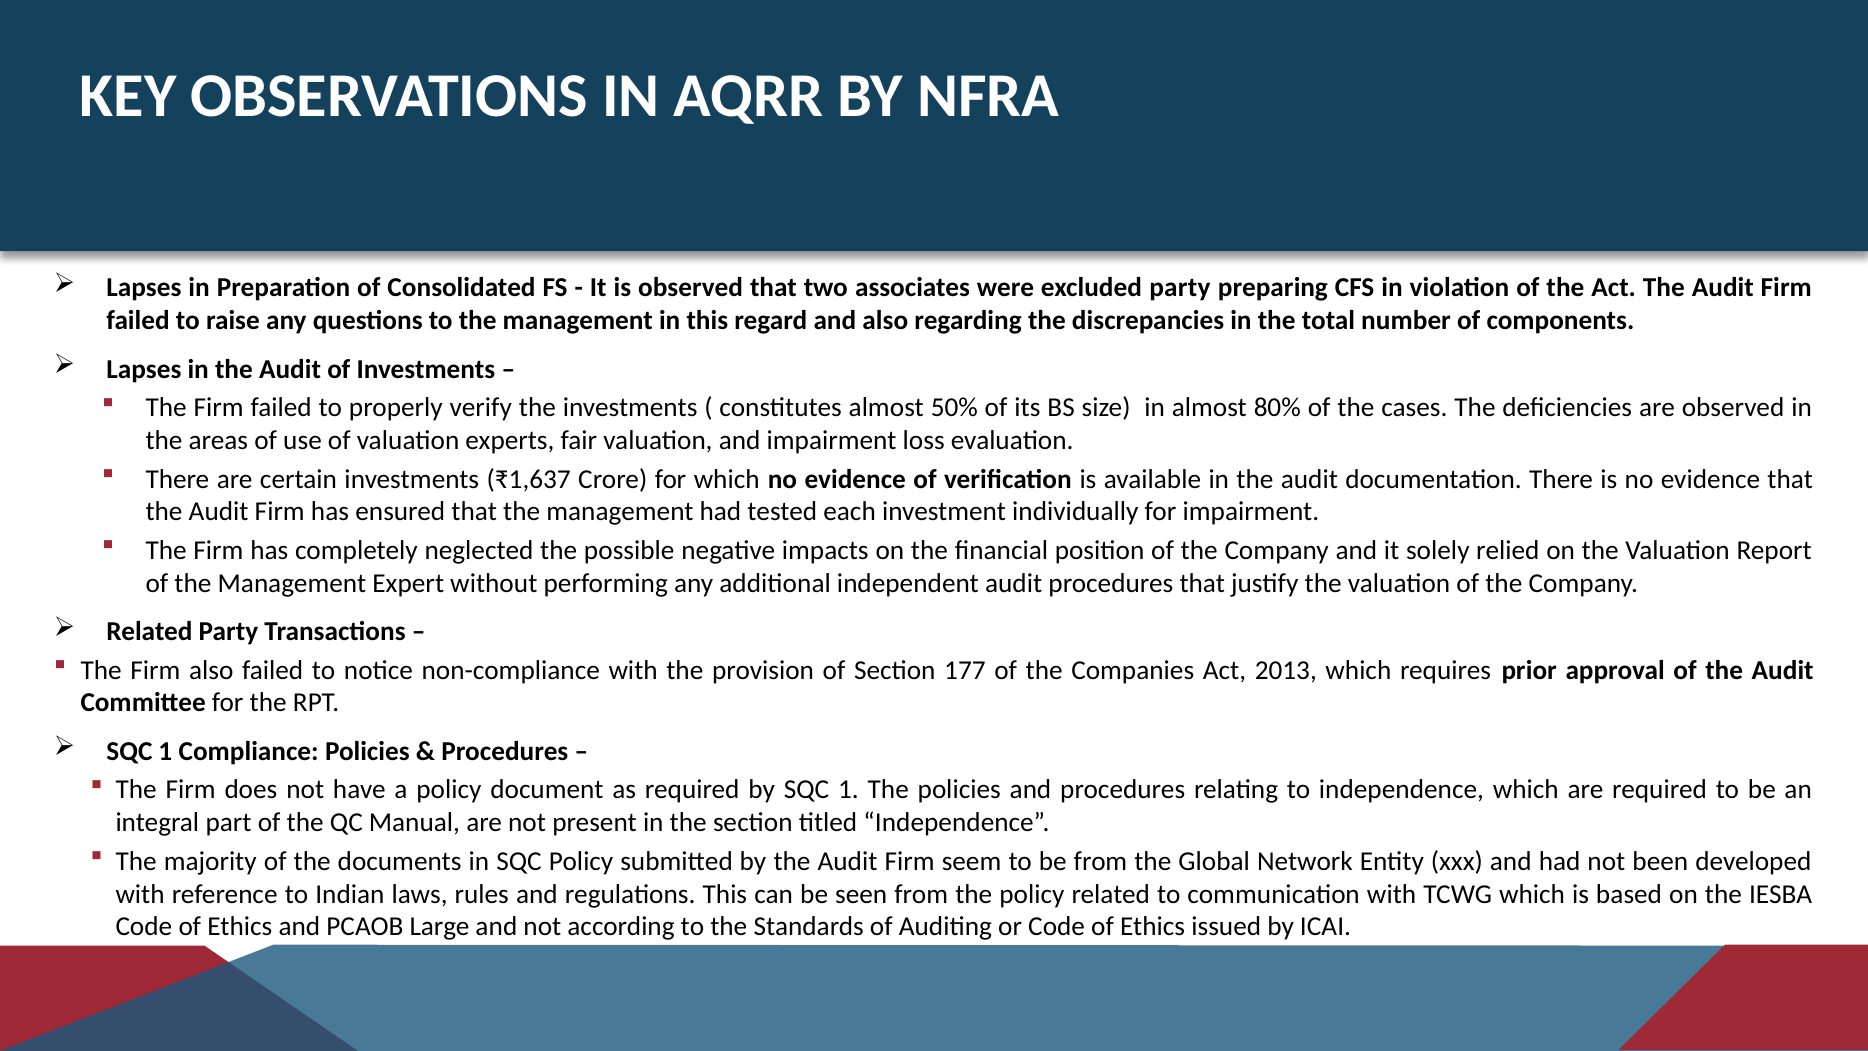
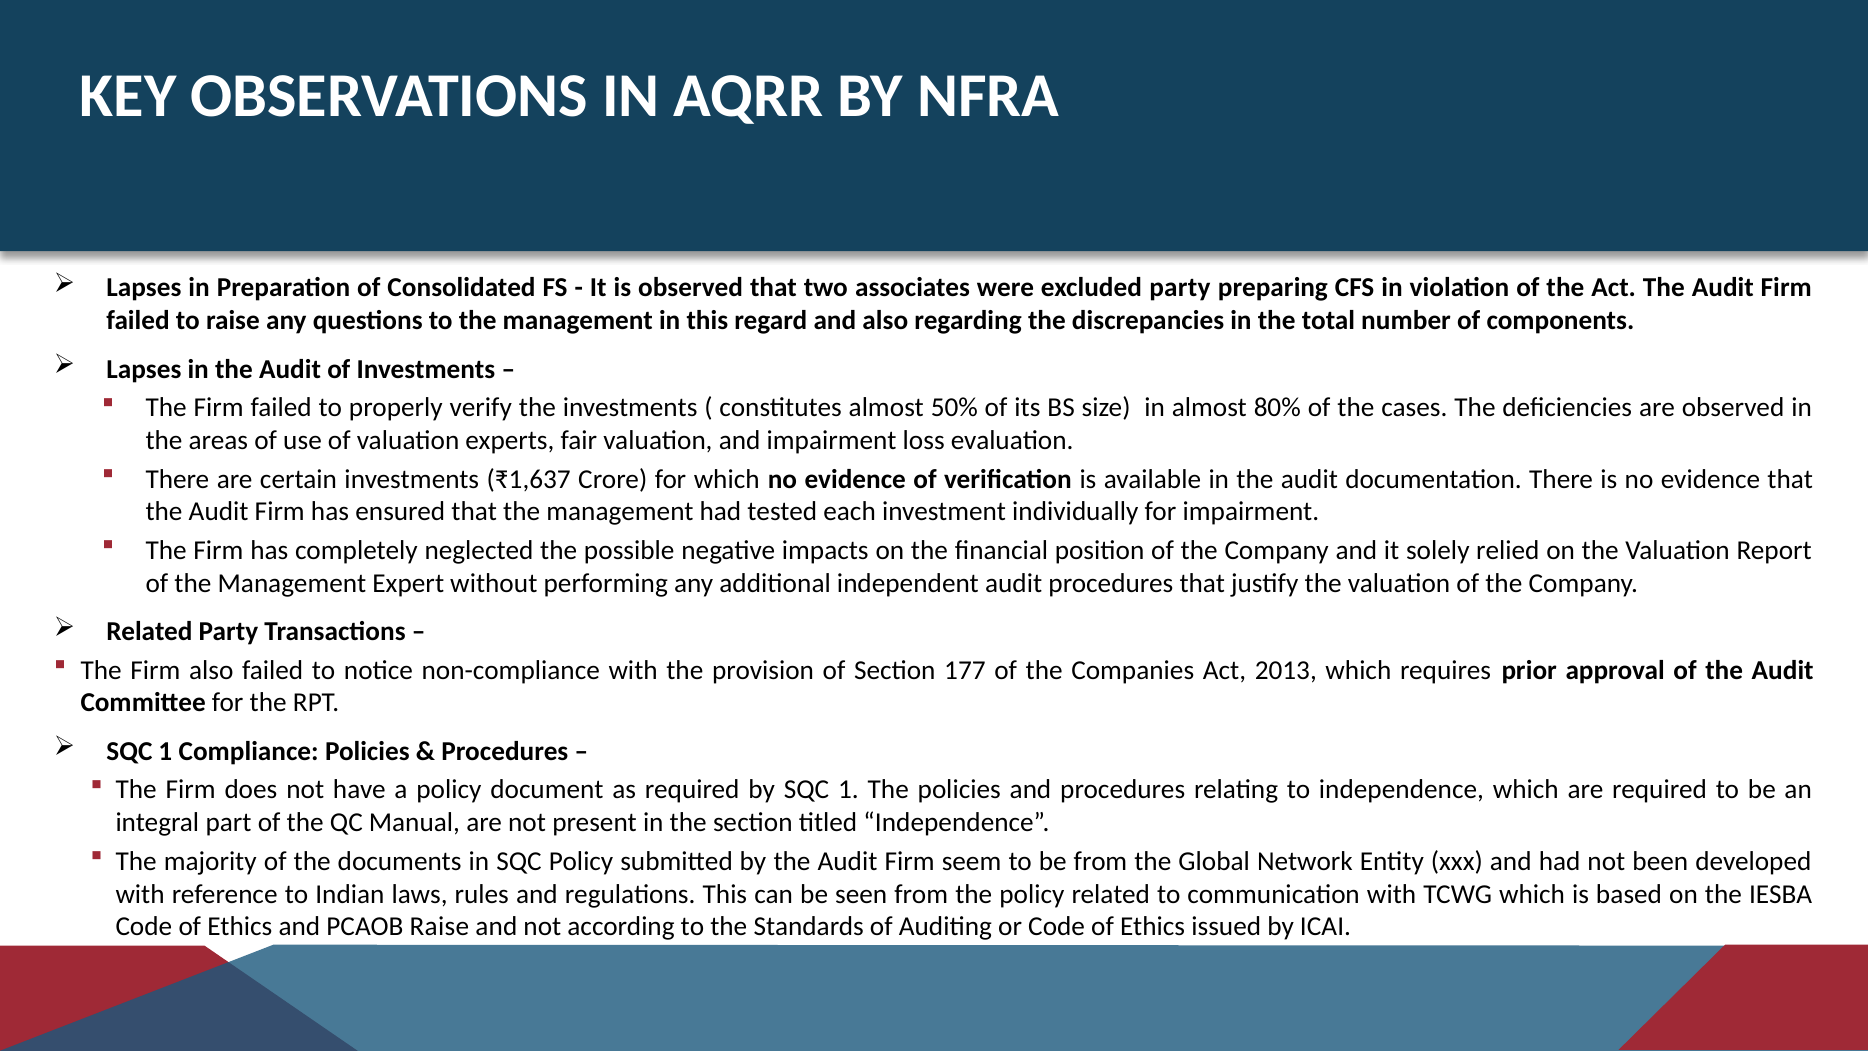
PCAOB Large: Large -> Raise (439, 927)
